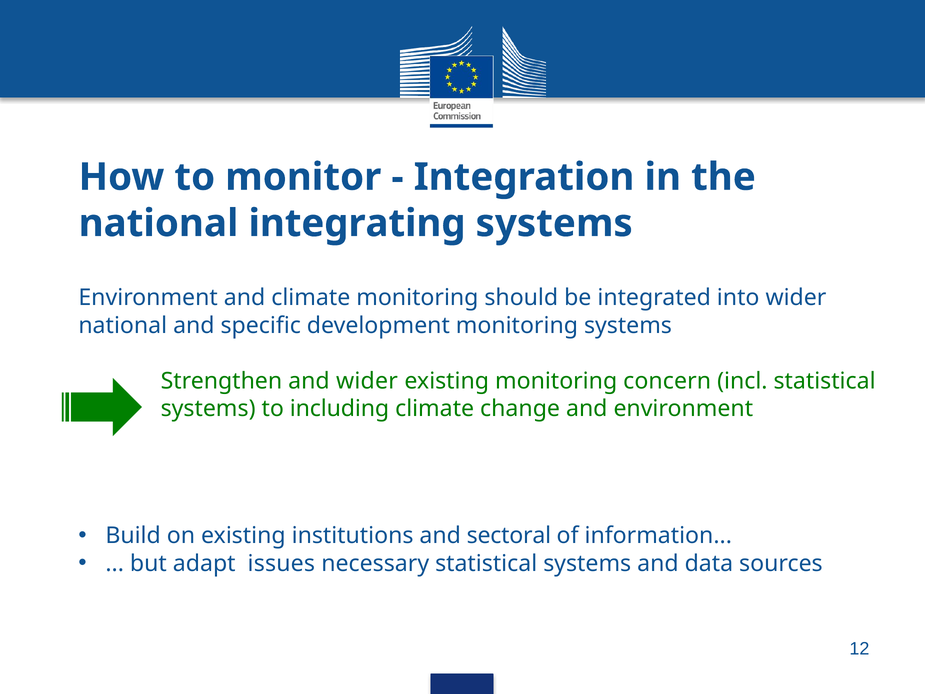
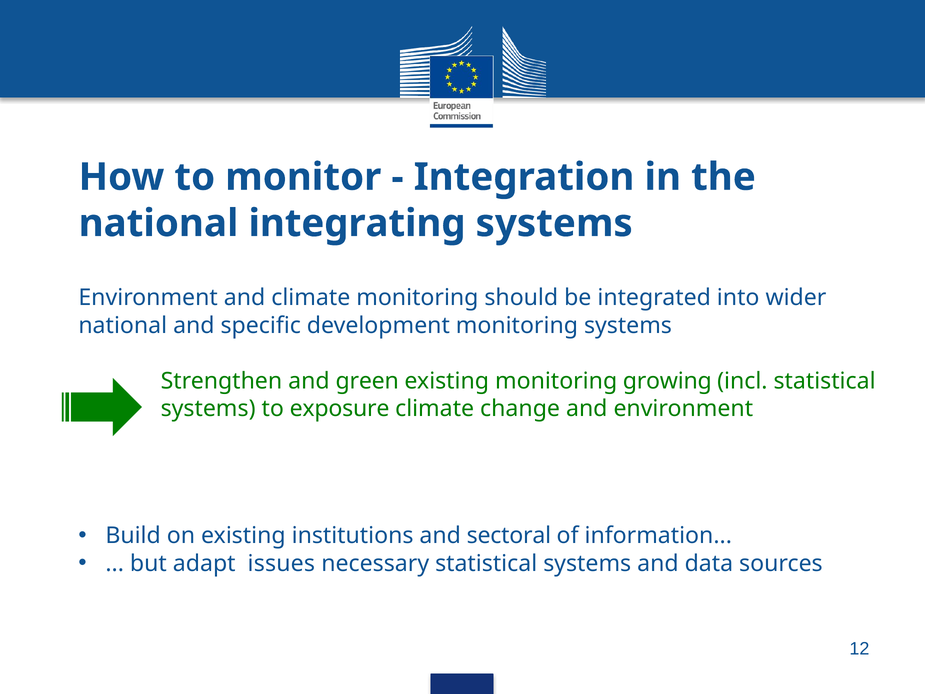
and wider: wider -> green (367, 381)
concern: concern -> growing (667, 381)
including: including -> exposure (340, 409)
